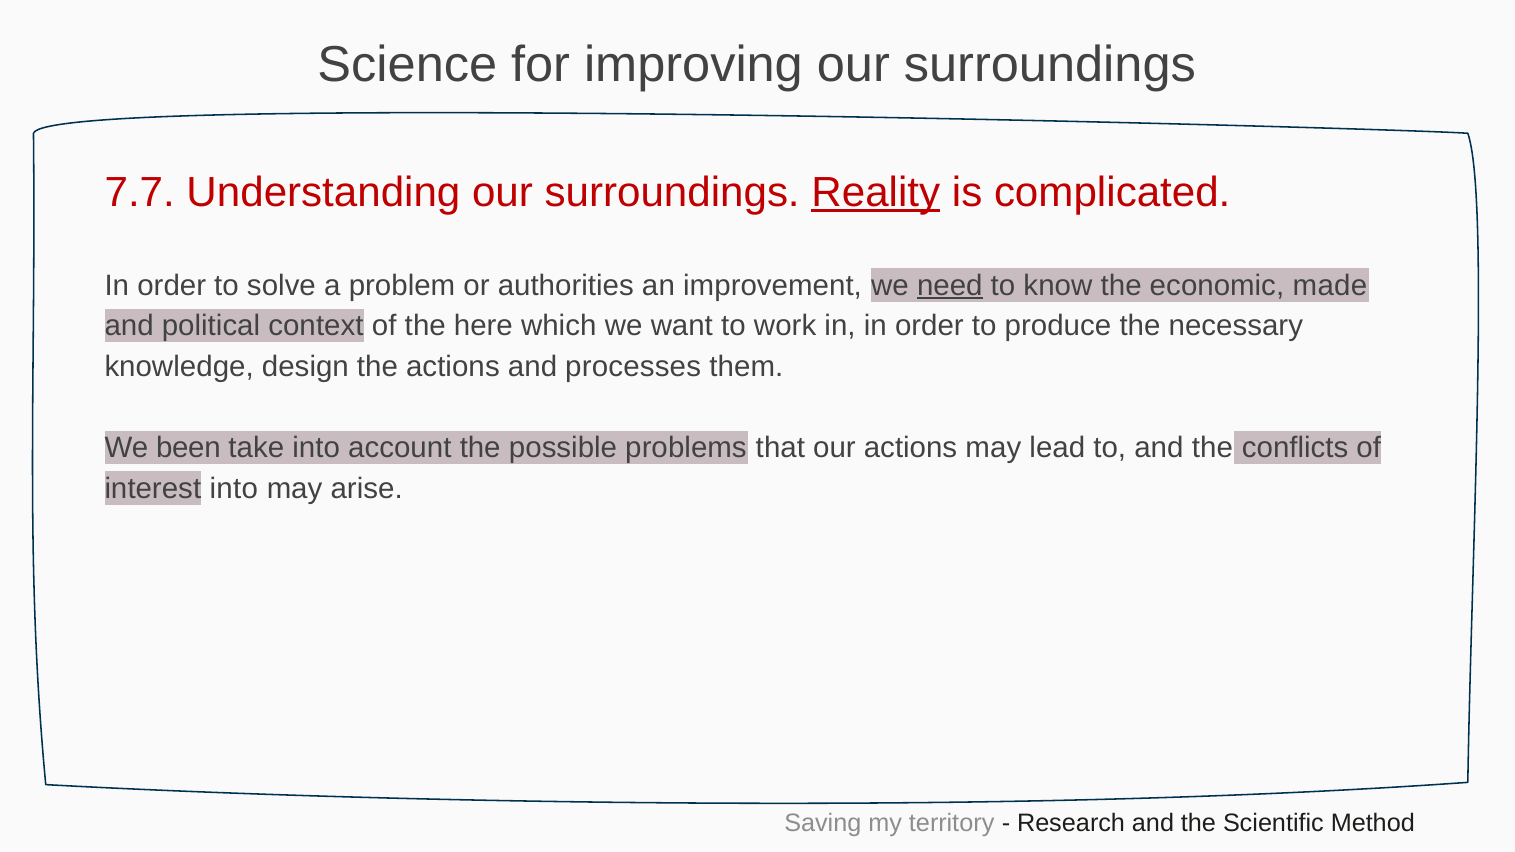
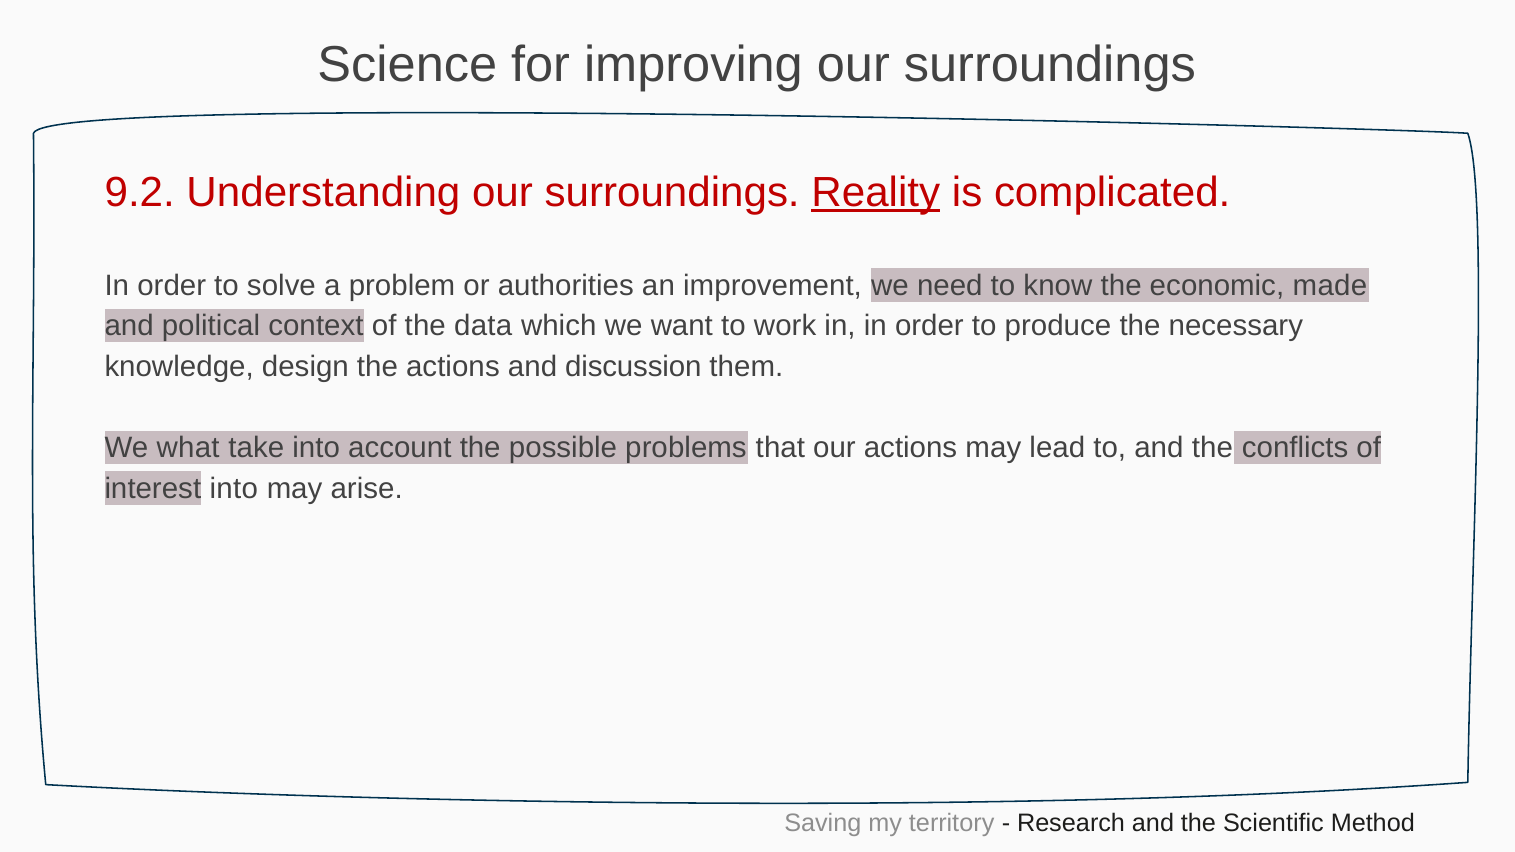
7.7: 7.7 -> 9.2 (140, 192)
need underline: present -> none (950, 286)
here: here -> data (483, 326)
processes: processes -> discussion (633, 367)
been: been -> what (188, 448)
